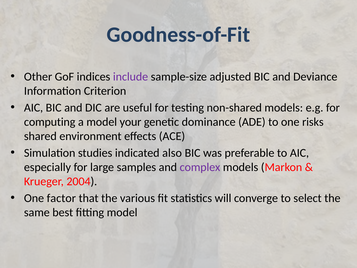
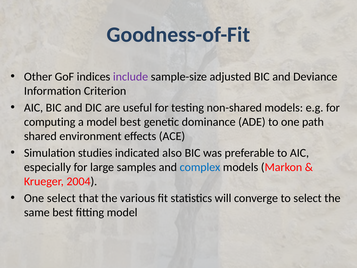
model your: your -> best (130, 122)
risks: risks -> path (313, 122)
complex colour: purple -> blue (200, 167)
One factor: factor -> select (61, 198)
